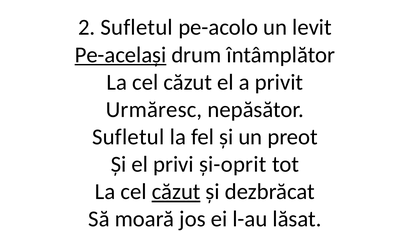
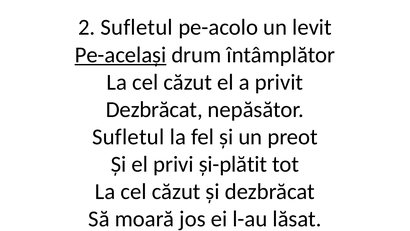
Urmăresc: Urmăresc -> Dezbrăcat (154, 109)
și-oprit: și-oprit -> și-plătit (233, 164)
căzut underline: present -> none (176, 191)
